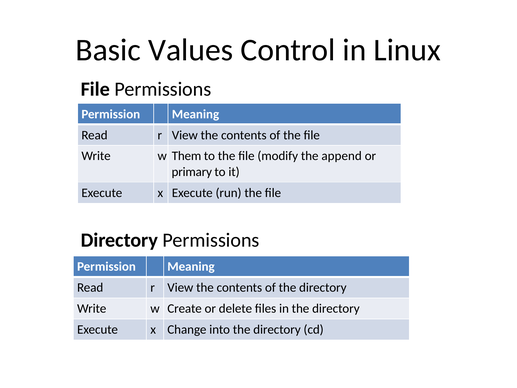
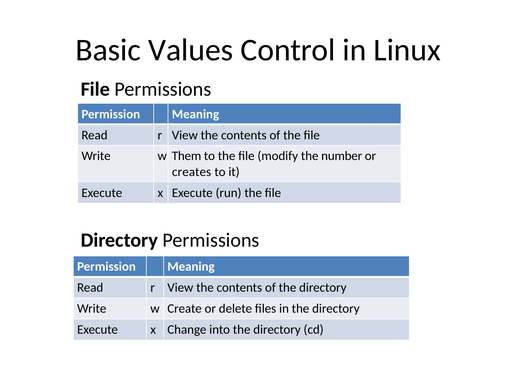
append: append -> number (342, 156)
primary: primary -> creates (192, 172)
